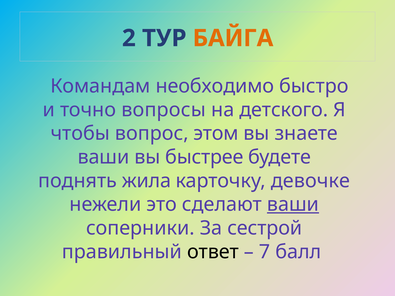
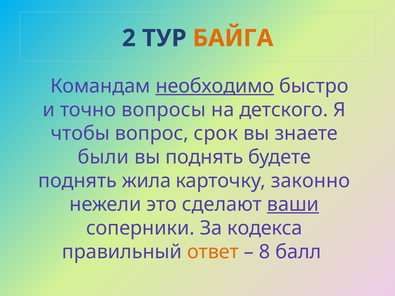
необходимо underline: none -> present (215, 86)
этом: этом -> срок (216, 134)
ваши: ваши -> были (103, 157)
вы быстрее: быстрее -> поднять (204, 157)
девочке: девочке -> законно (310, 181)
сестрой: сестрой -> кодекса (265, 228)
ответ colour: black -> orange (213, 252)
7: 7 -> 8 (265, 252)
